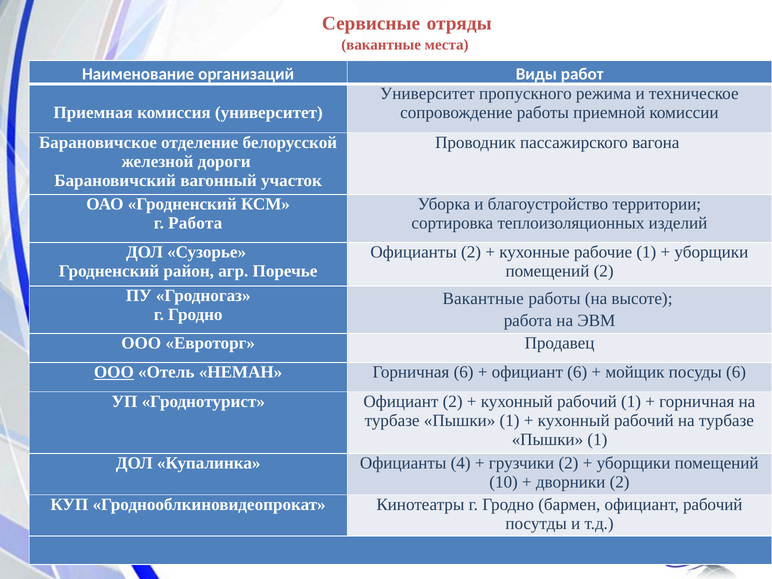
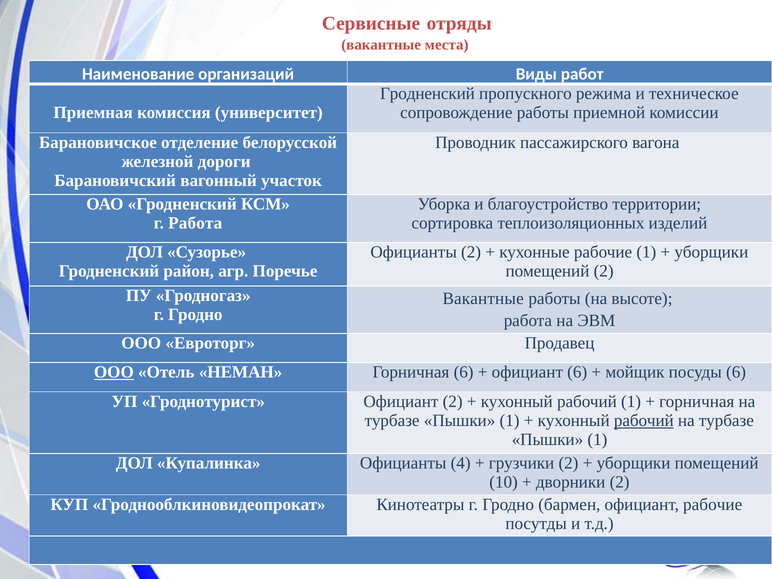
Университет: Университет -> Гродненский (427, 94)
рабочий underline: none -> present (644, 420)
официант рабочий: рабочий -> рабочие (713, 504)
